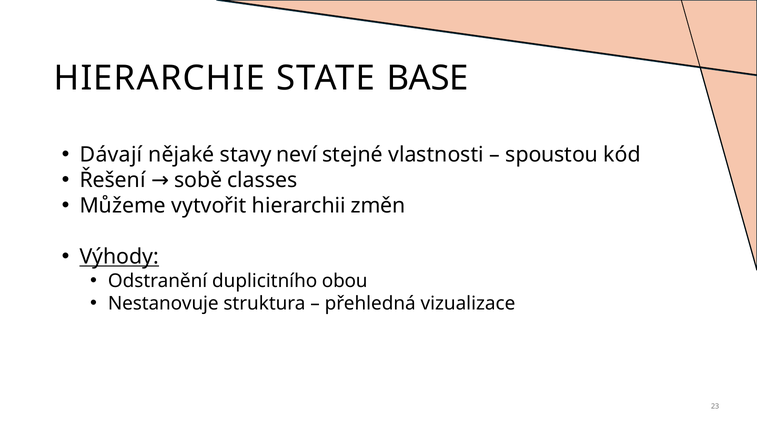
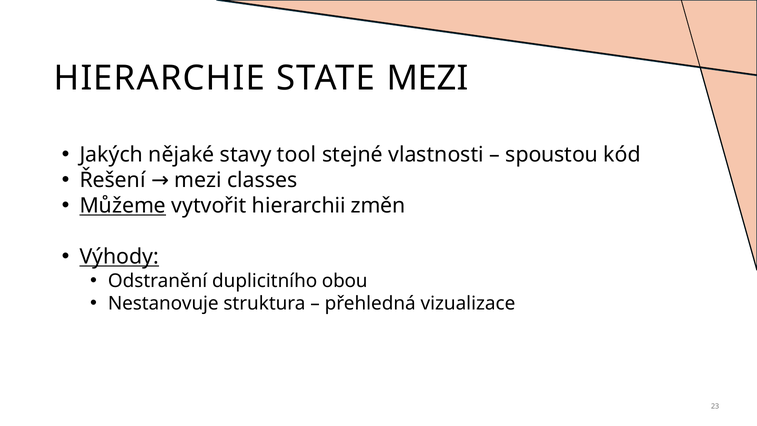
STATE BASE: BASE -> MEZI (427, 78)
Dávají: Dávají -> Jakých (111, 155)
neví: neví -> tool (297, 155)
Řešení sobě: sobě -> mezi (198, 180)
Můžeme underline: none -> present (123, 206)
